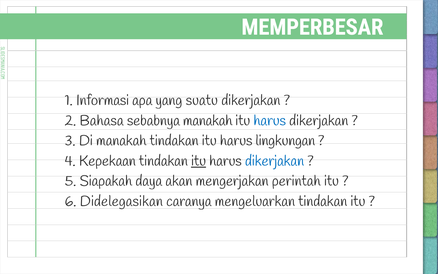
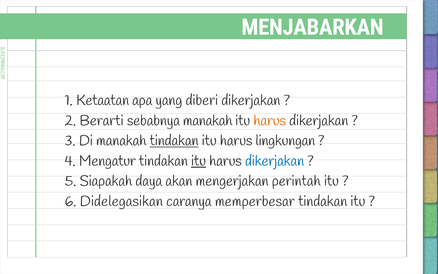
MEMPERBESAR: MEMPERBESAR -> MENJABARKAN (312, 27)
Informasi: Informasi -> Ketaatan (103, 100)
suatu: suatu -> diberi (202, 100)
Bahasa: Bahasa -> Berarti (102, 120)
harus colour: blue -> orange (270, 120)
tindakan underline: none -> present (174, 141)
Kepekaan: Kepekaan -> Mengatur (107, 161)
mengeluarkan: mengeluarkan -> memperbesar (255, 201)
